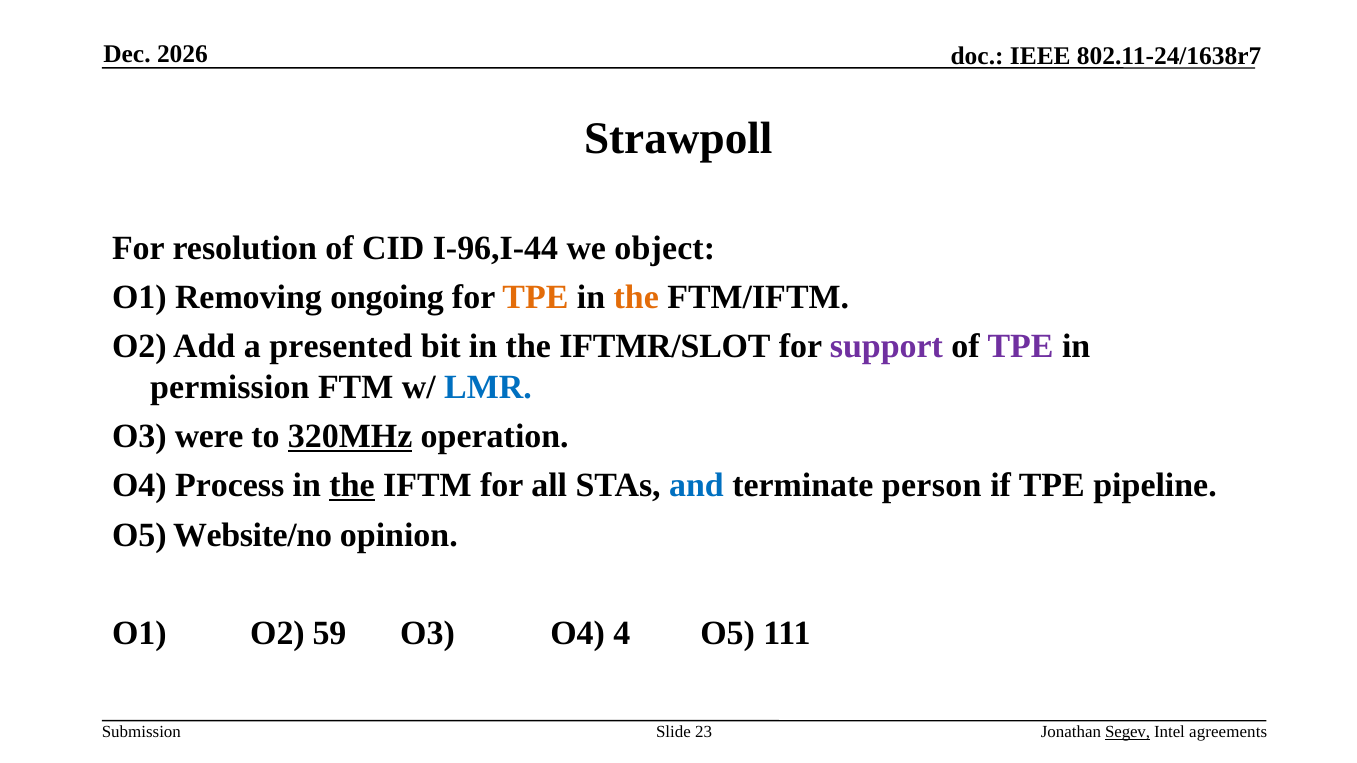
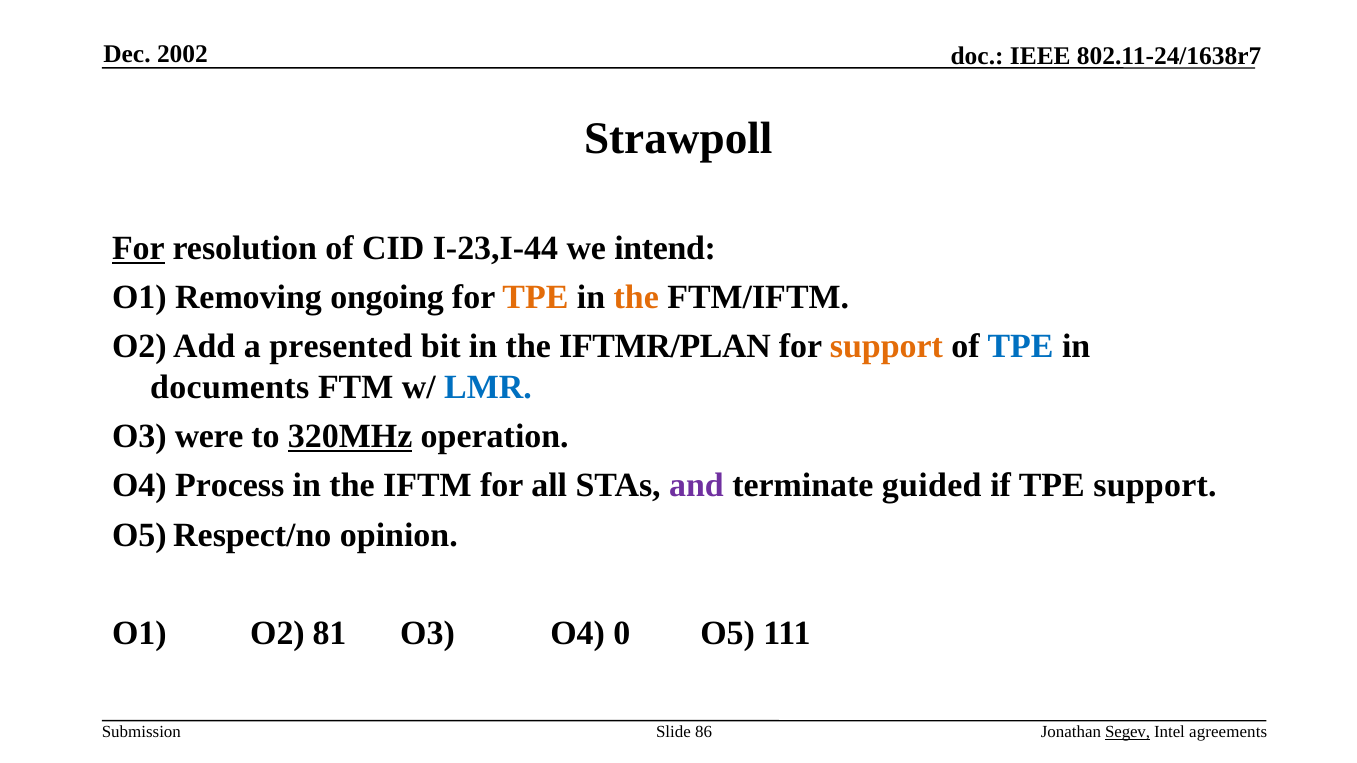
2026: 2026 -> 2002 (182, 54)
For underline: none -> present (138, 248)
I-96,I-44: I-96,I-44 -> I-23,I-44 (495, 248)
object: object -> intend (665, 248)
IFTMR/SLOT: IFTMR/SLOT -> IFTMR/PLAN (665, 347)
support colour: purple -> orange (886, 347)
TPE colour: purple -> blue (1021, 347)
permission: permission -> documents (230, 387)
the underline: present -> none (352, 486)
and colour: blue -> purple (697, 486)
person: person -> guided (932, 486)
TPE pipeline: pipeline -> support (1155, 486)
Website/no: Website/no -> Respect/no (252, 535)
59: 59 -> 81 (329, 634)
4: 4 -> 0 (622, 634)
23: 23 -> 86 (704, 732)
